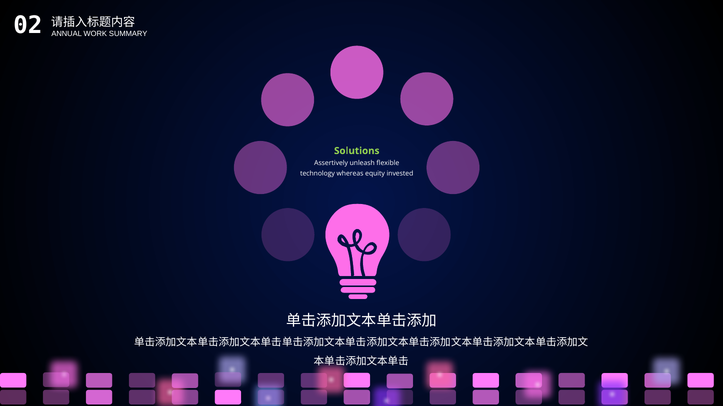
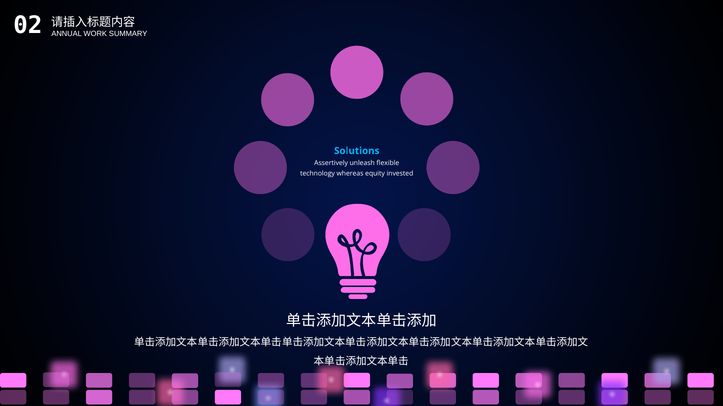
Solutions colour: light green -> light blue (357, 151)
